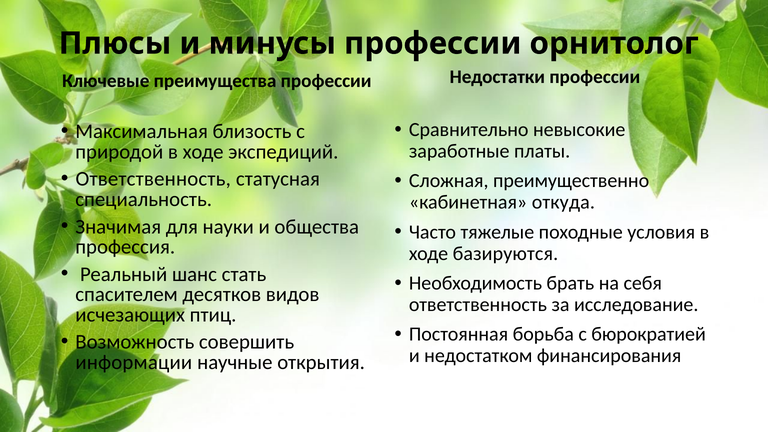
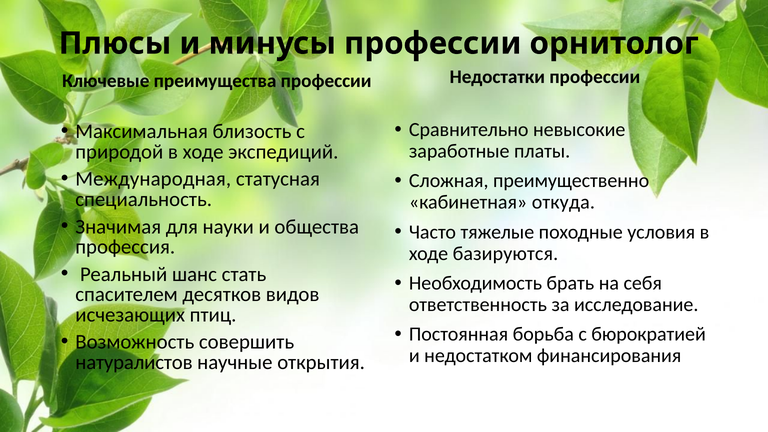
Ответственность: Ответственность -> Международная (153, 179)
информации: информации -> натуралистов (134, 362)
